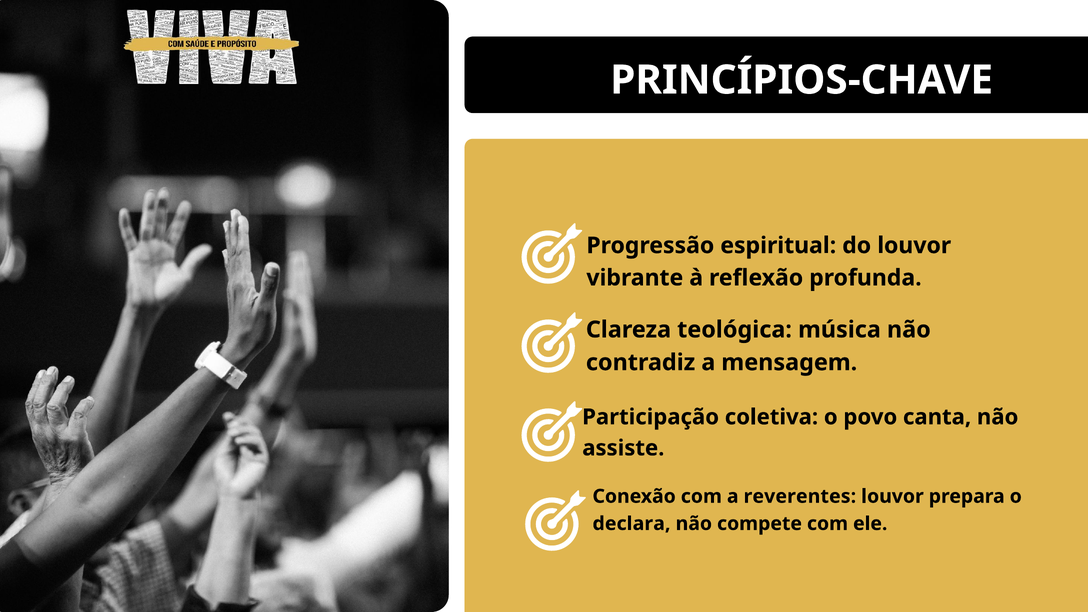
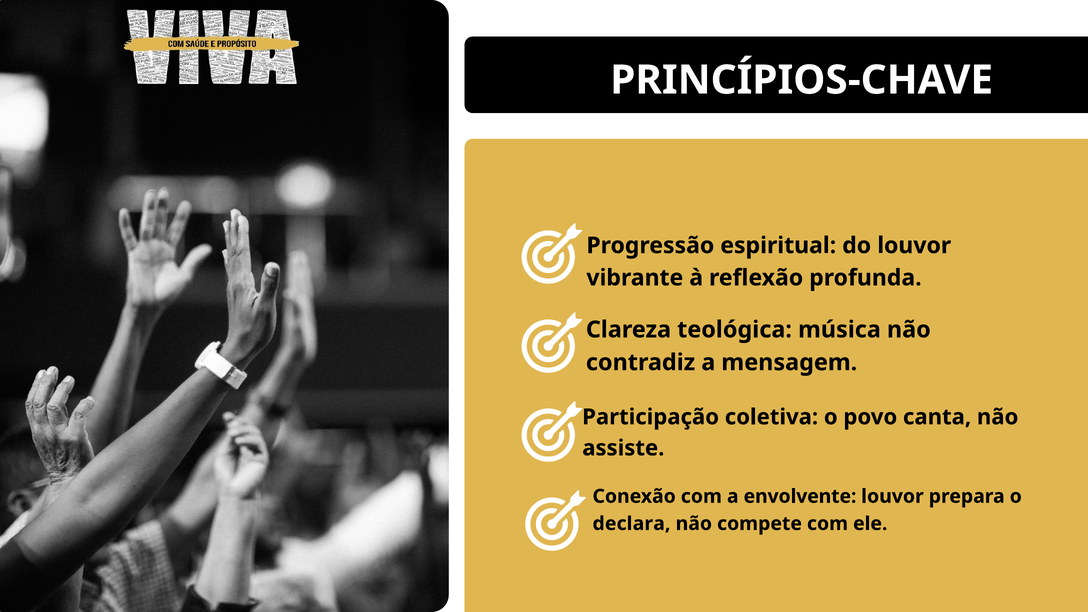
reverentes: reverentes -> envolvente (800, 496)
